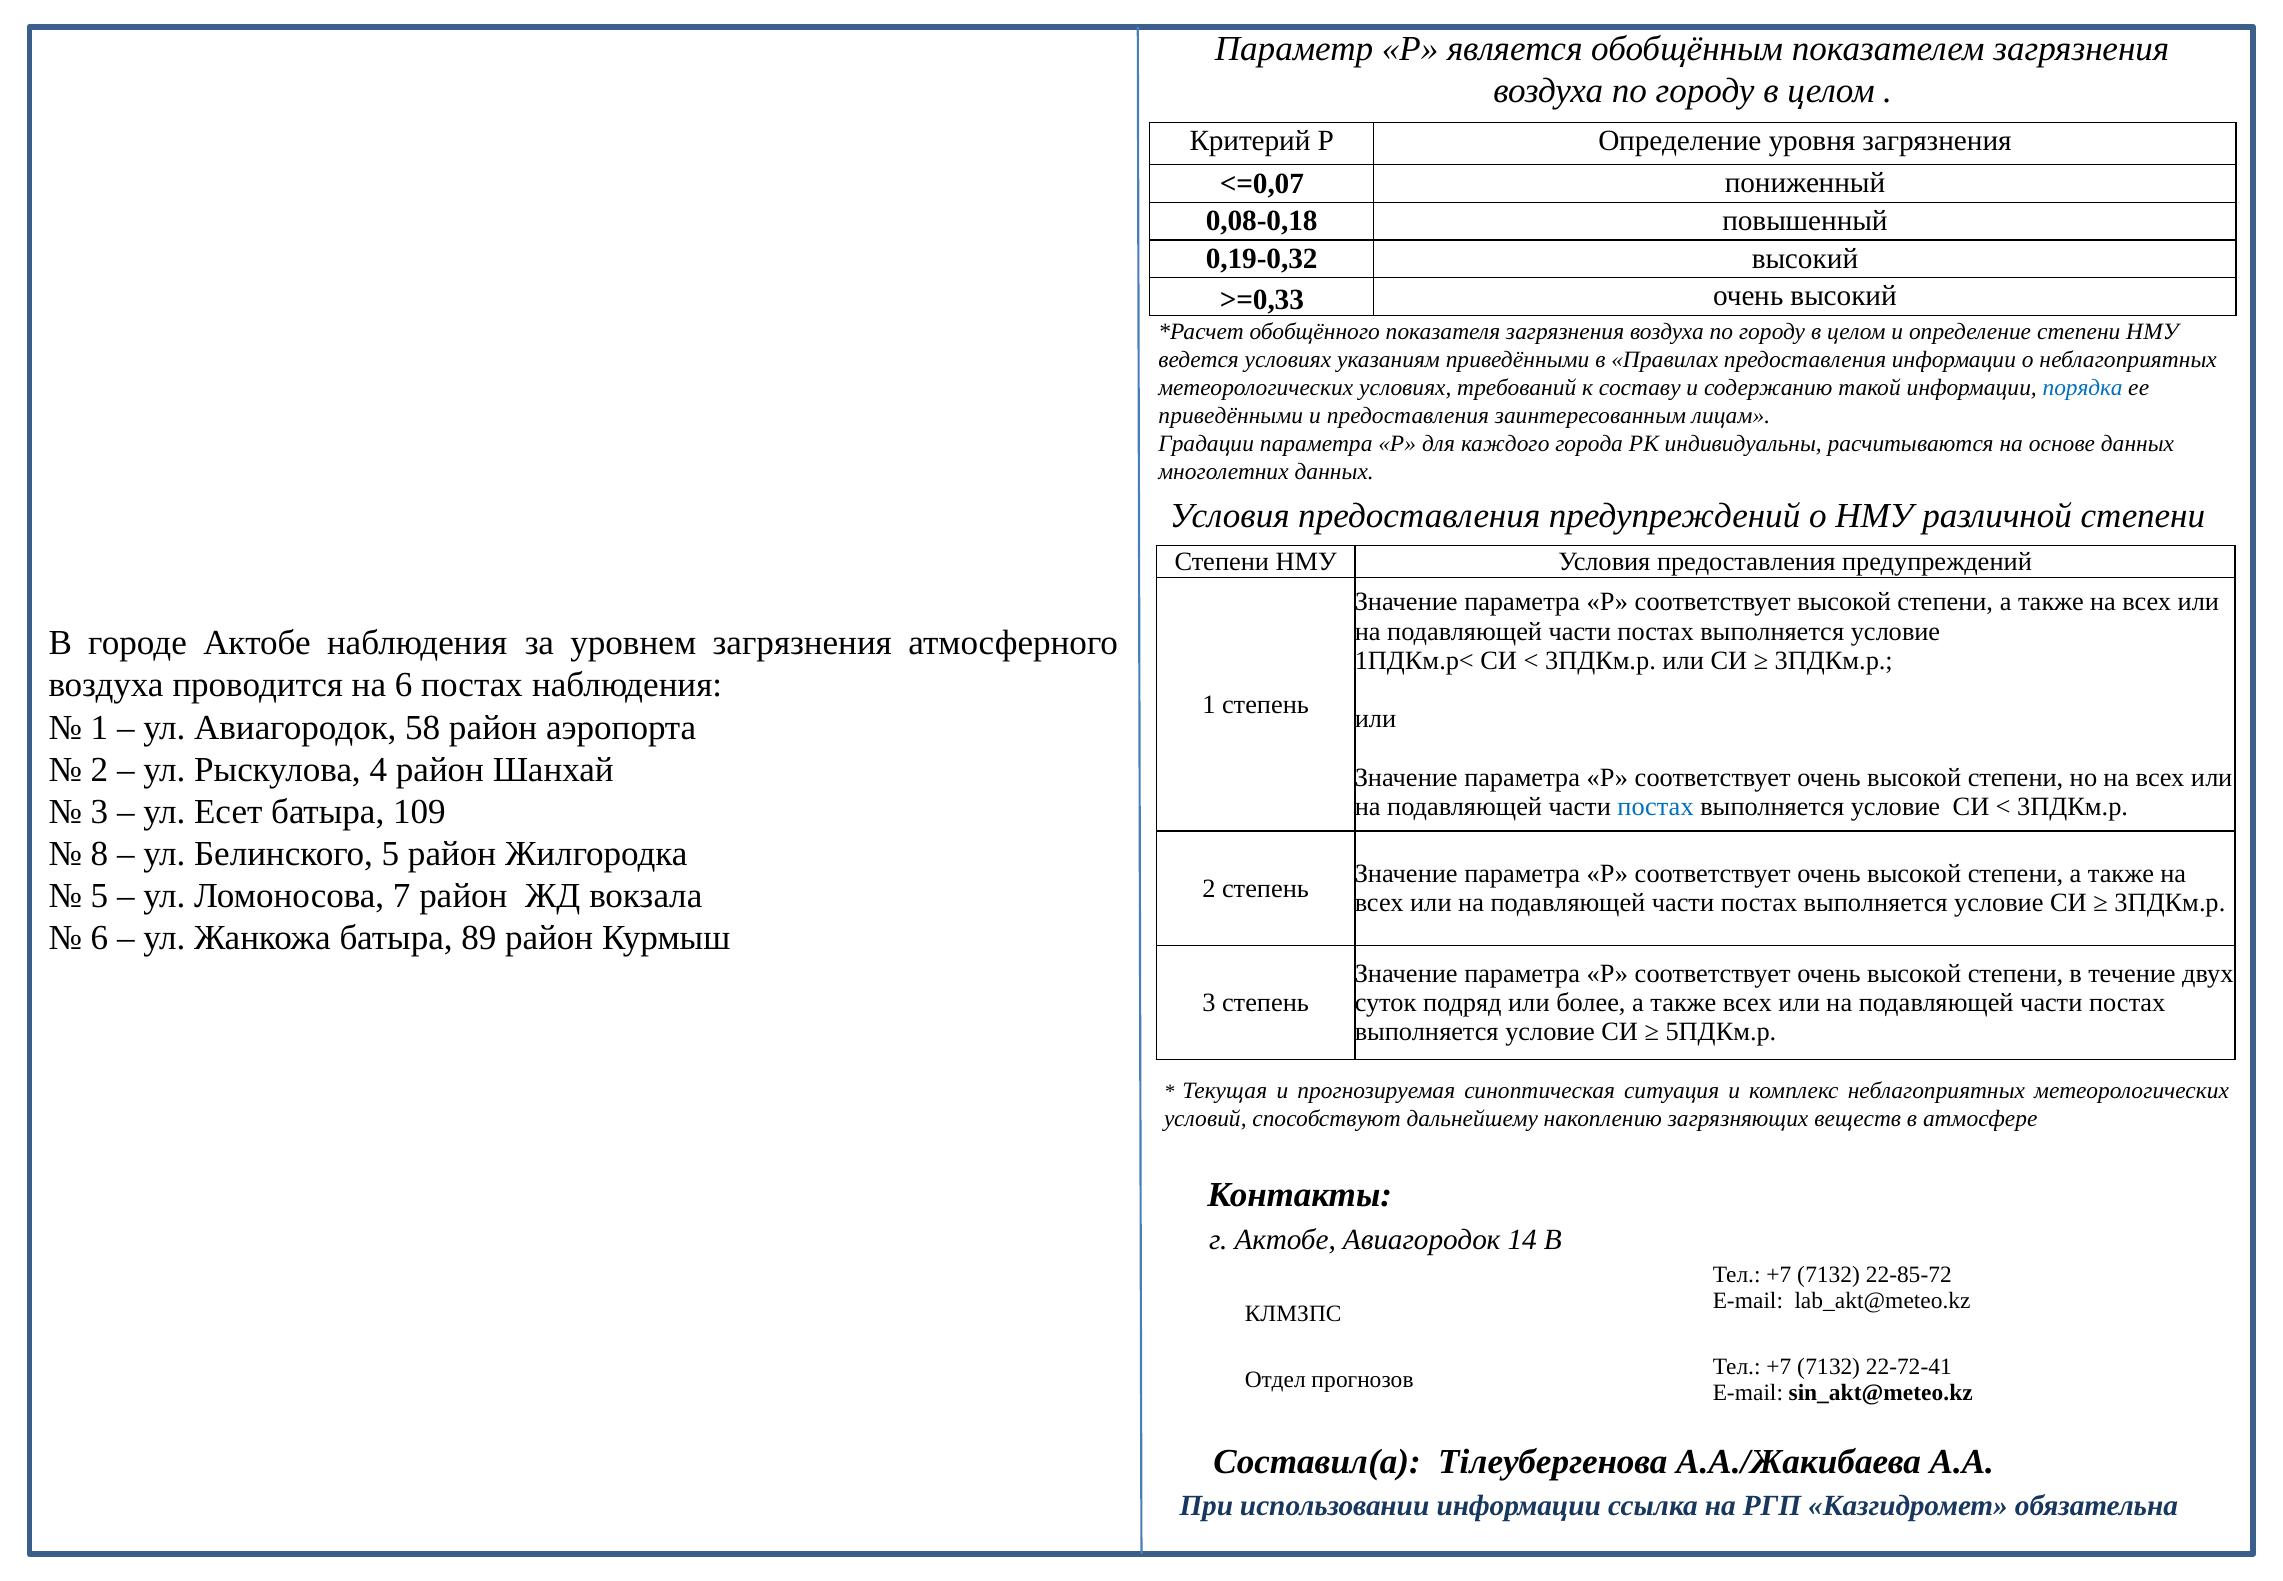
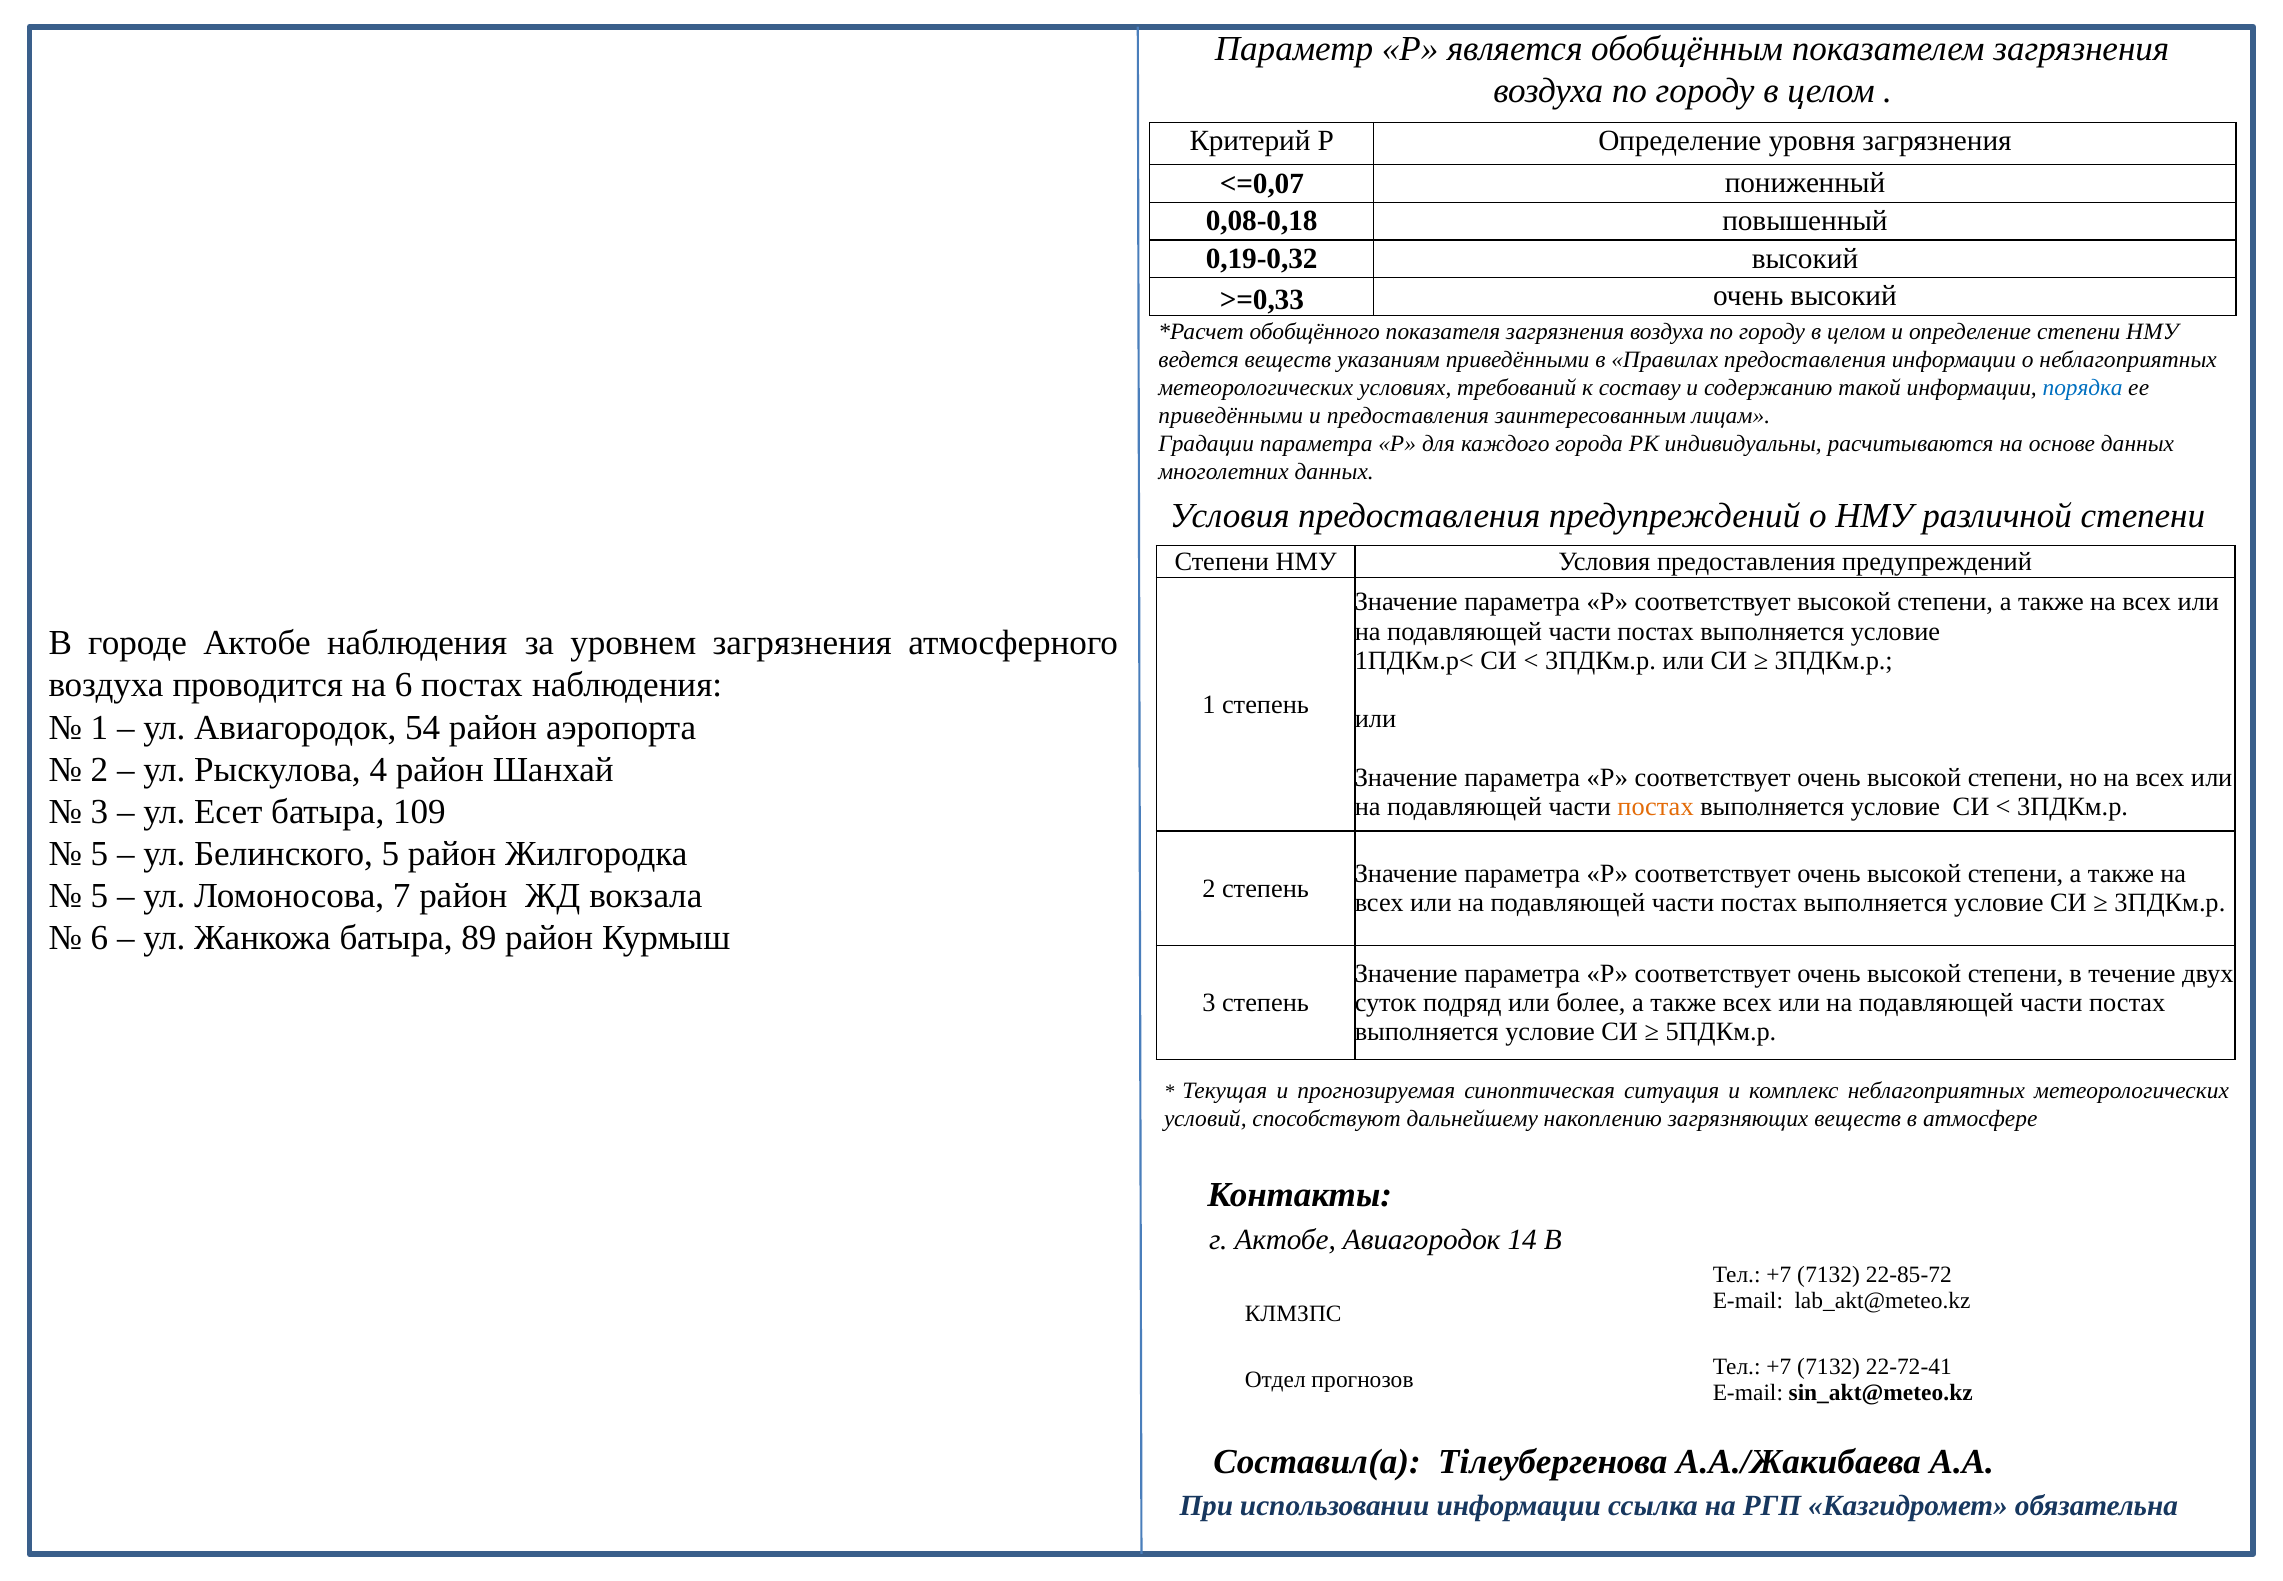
ведется условиях: условиях -> веществ (1288, 359)
58: 58 -> 54 (423, 727)
постах colour: blue -> orange (1656, 806)
8: 8 -> 5 (99, 854)
